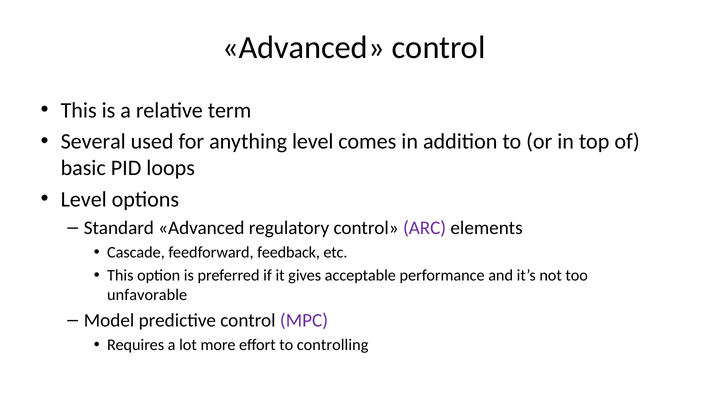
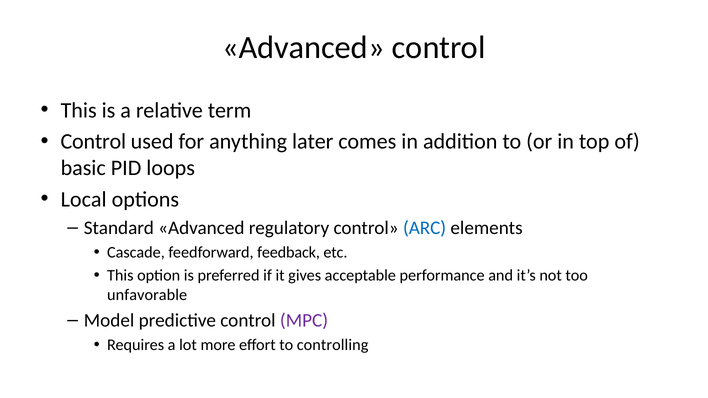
Several: Several -> Control (93, 142)
anything level: level -> later (313, 142)
Level: Level -> Local (84, 199)
ARC colour: purple -> blue (425, 228)
